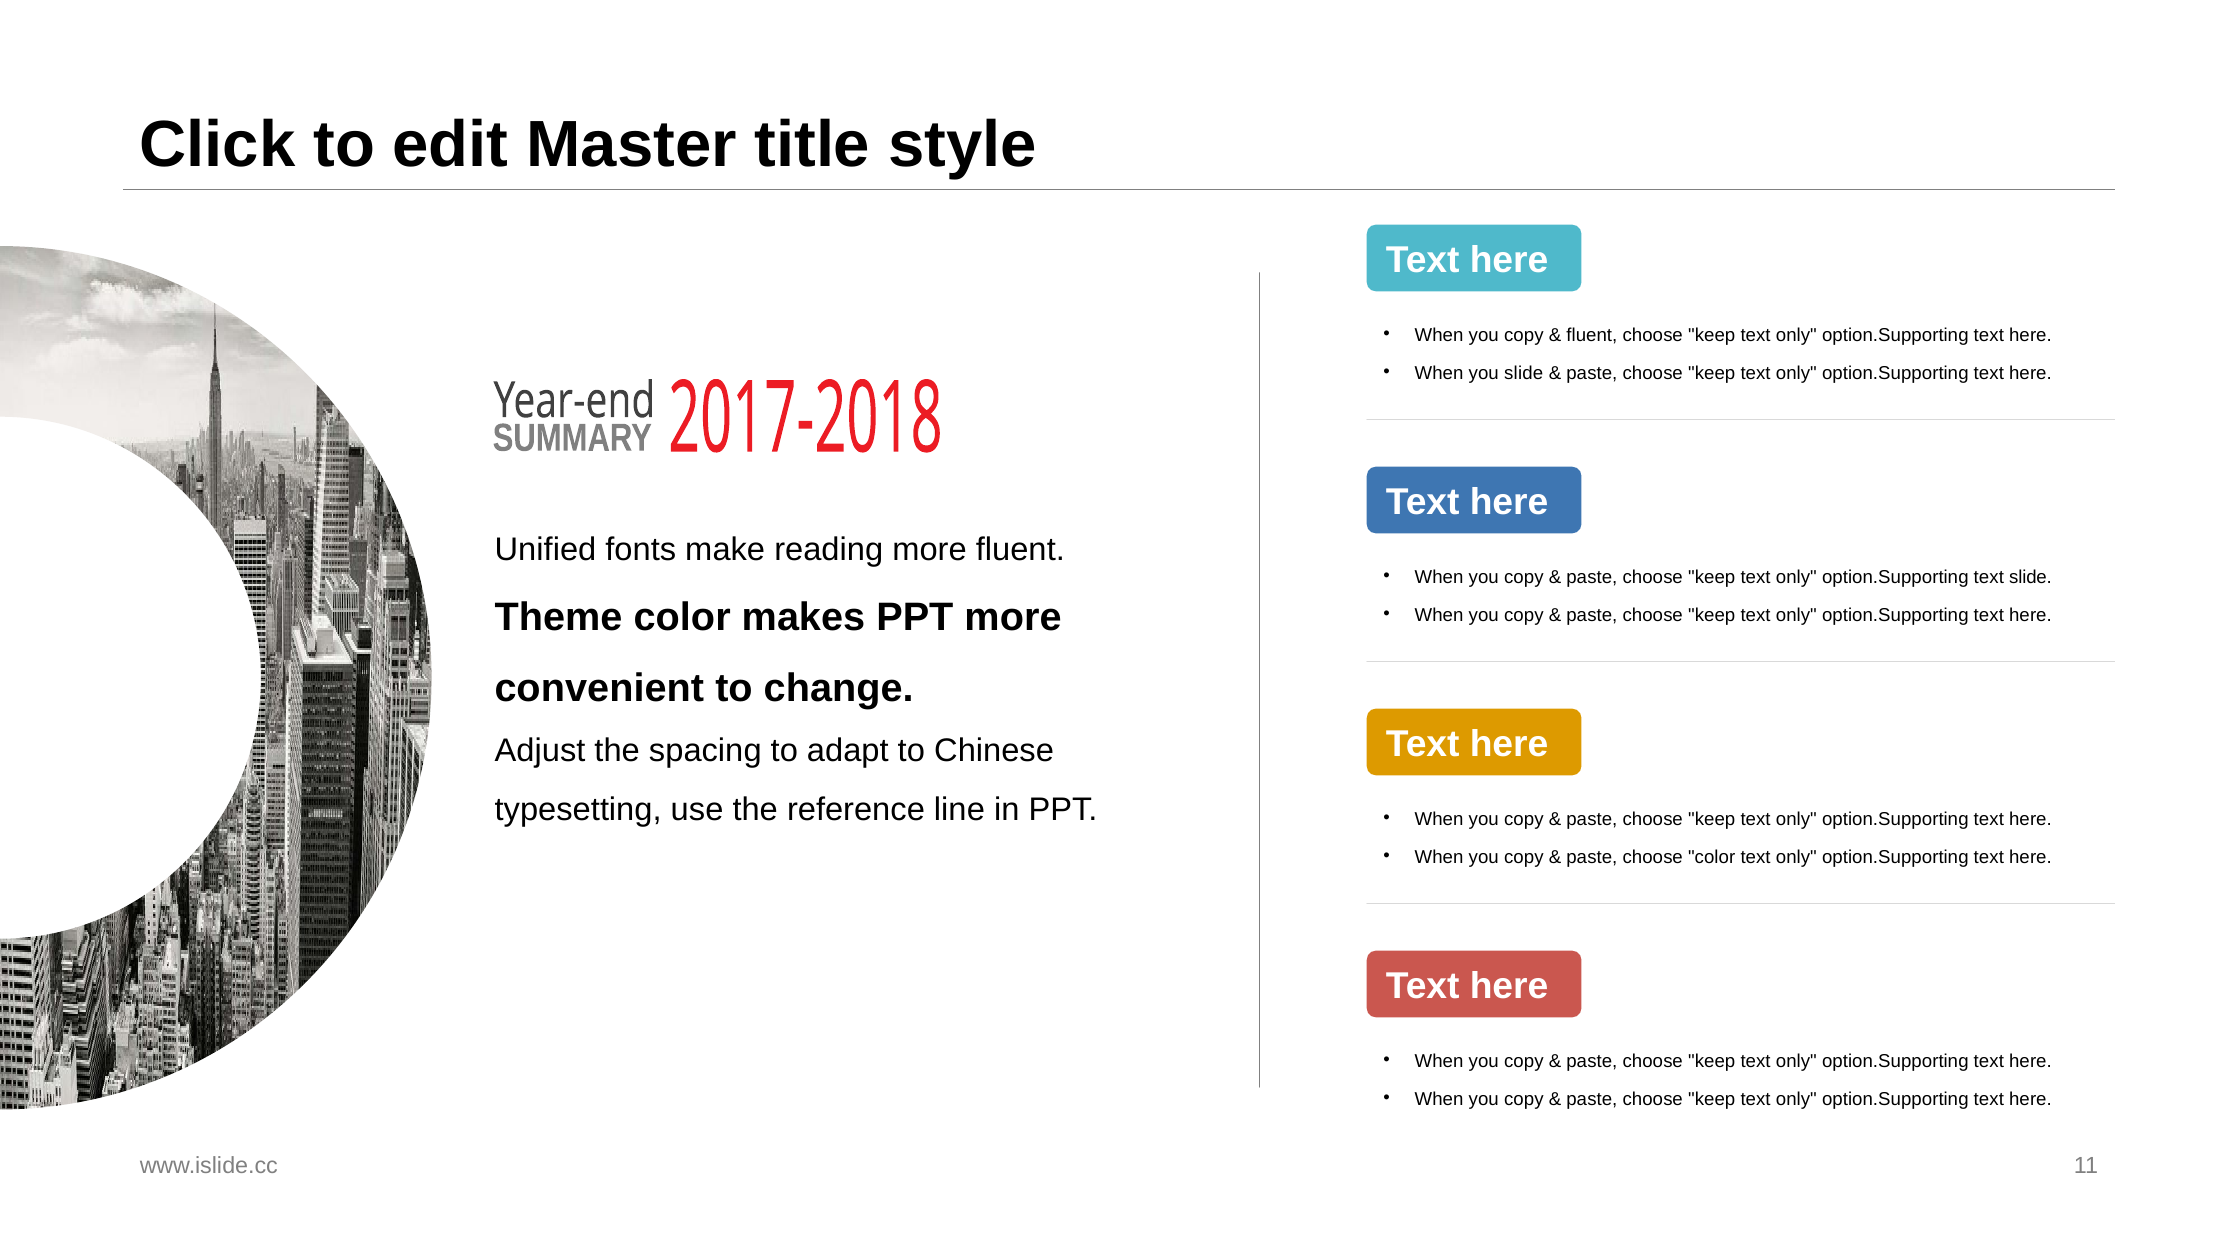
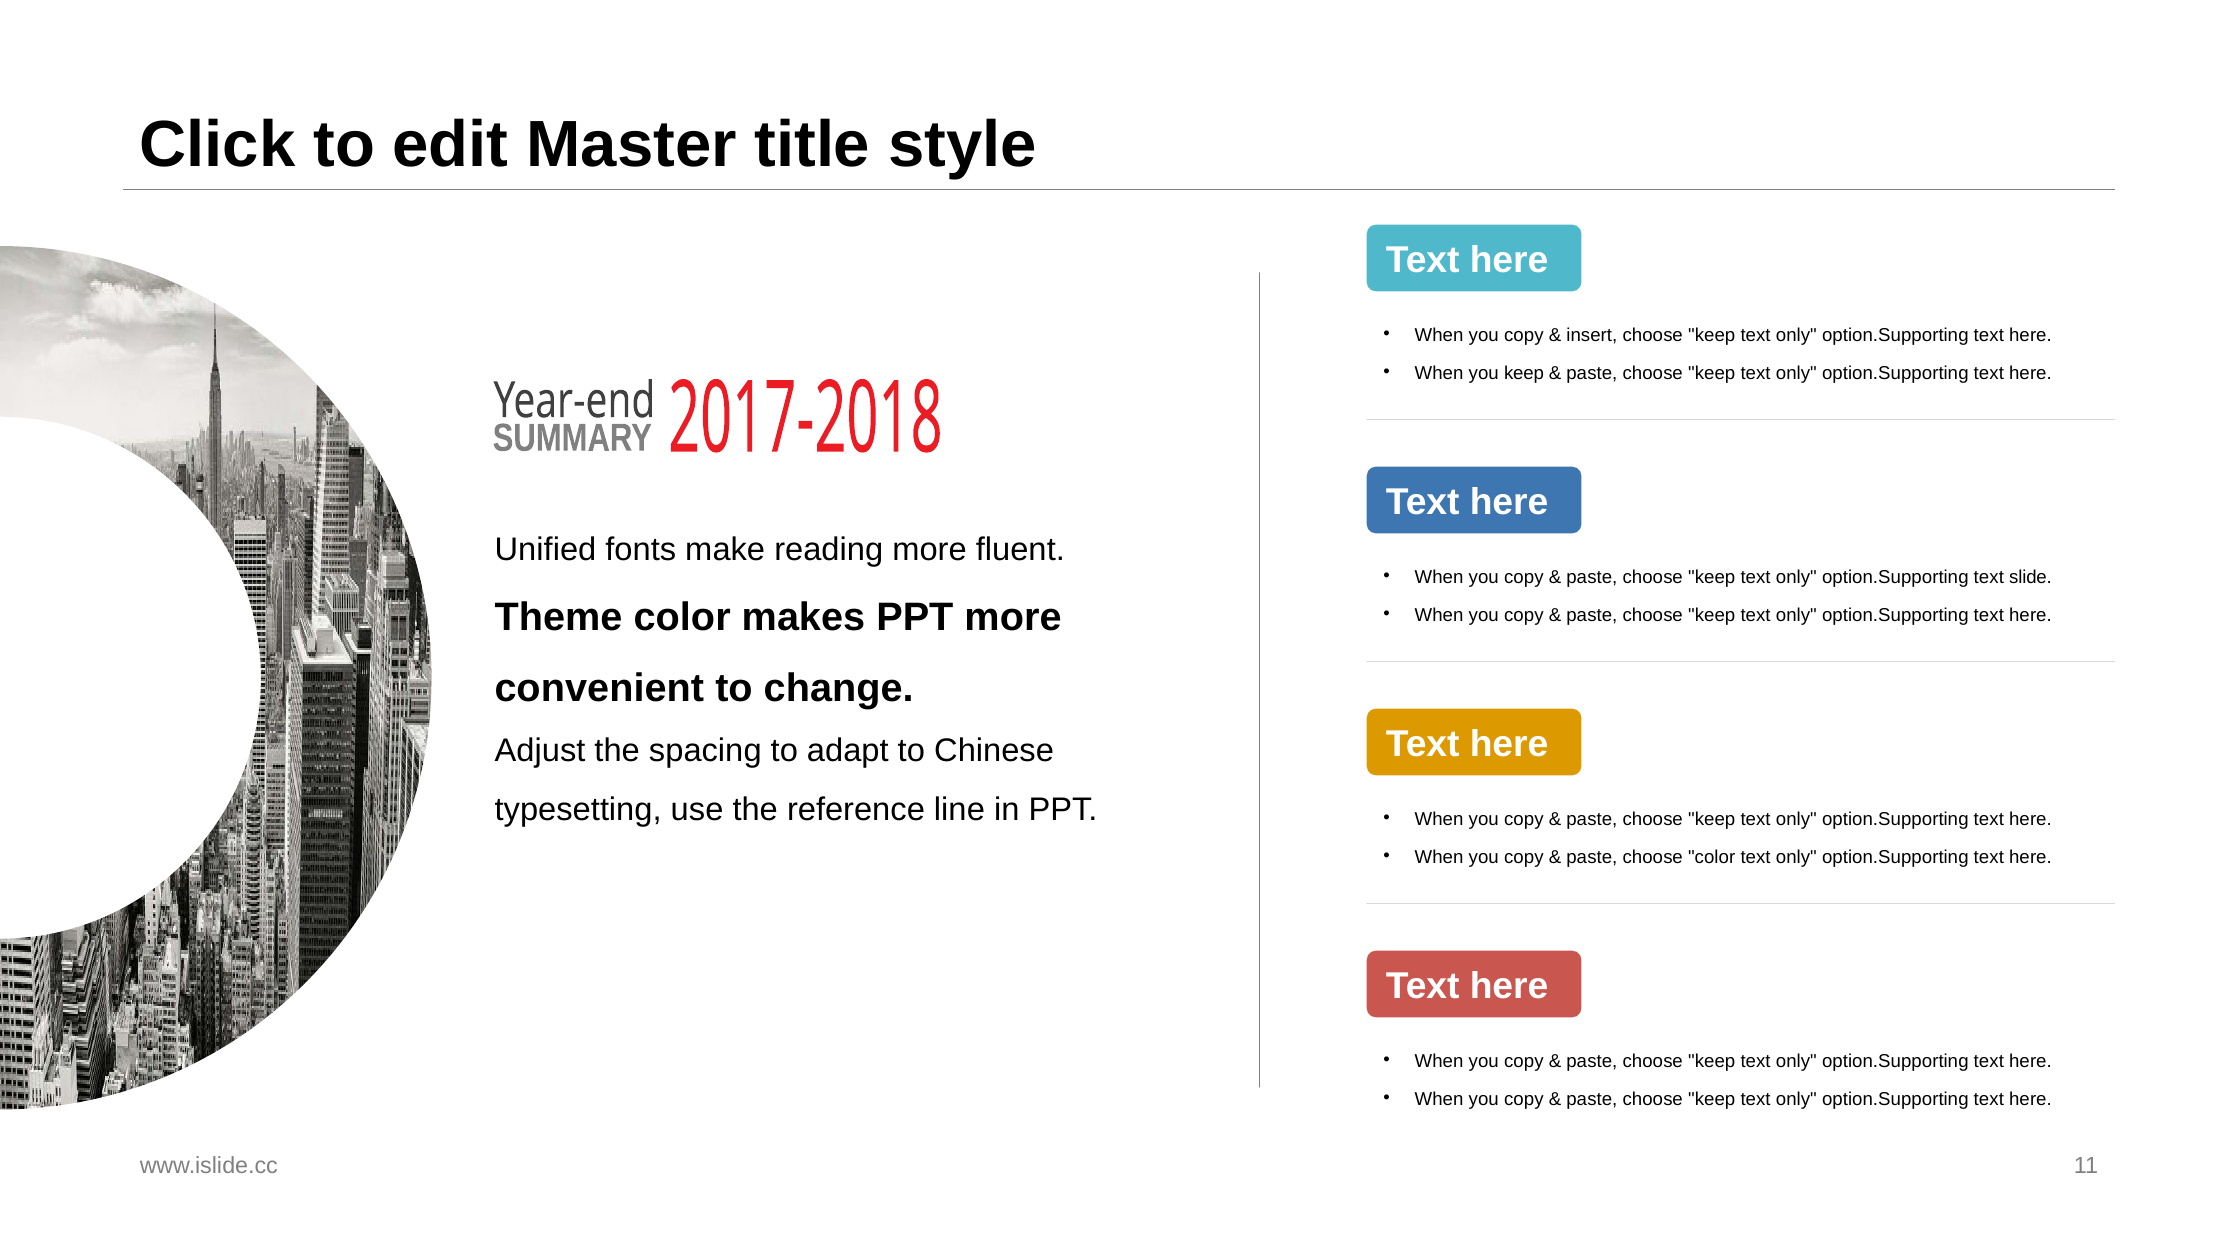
fluent: fluent -> insert (1592, 335)
you slide: slide -> keep (1524, 373)
